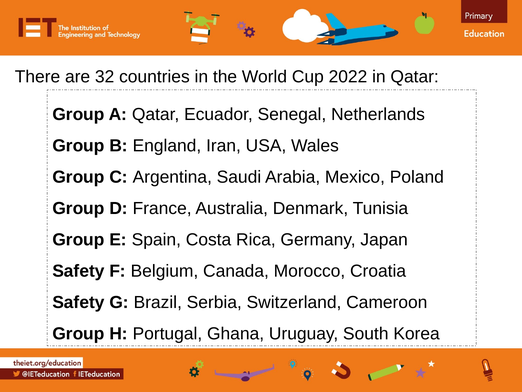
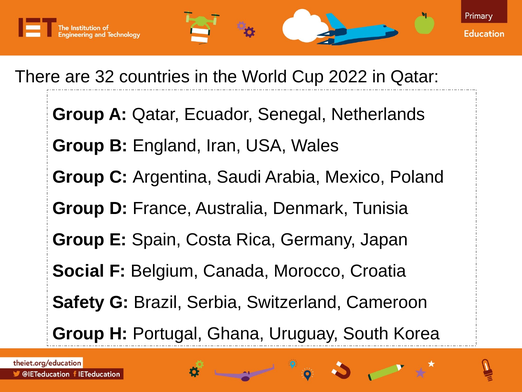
Safety: Safety -> Social (78, 271)
